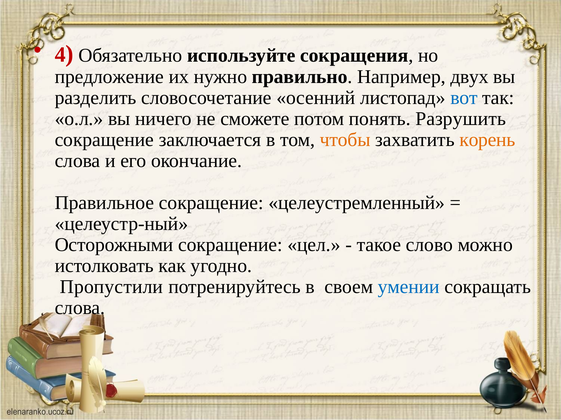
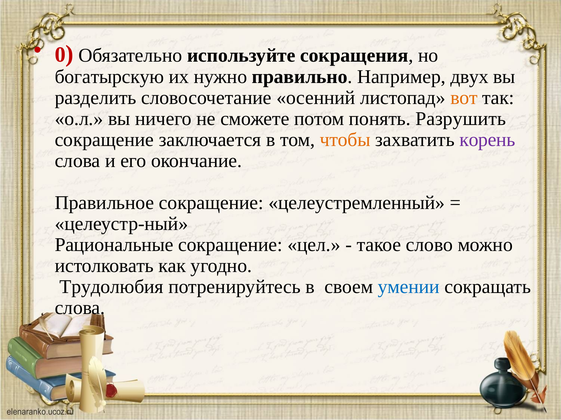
4: 4 -> 0 (60, 55)
предложение: предложение -> богатырскую (109, 77)
вот colour: blue -> orange (464, 98)
корень colour: orange -> purple (487, 140)
Осторожными: Осторожными -> Рациональные (114, 245)
Пропустили: Пропустили -> Трудолюбия (112, 287)
